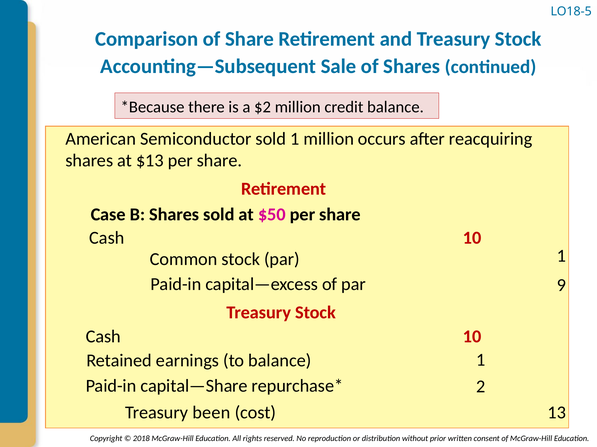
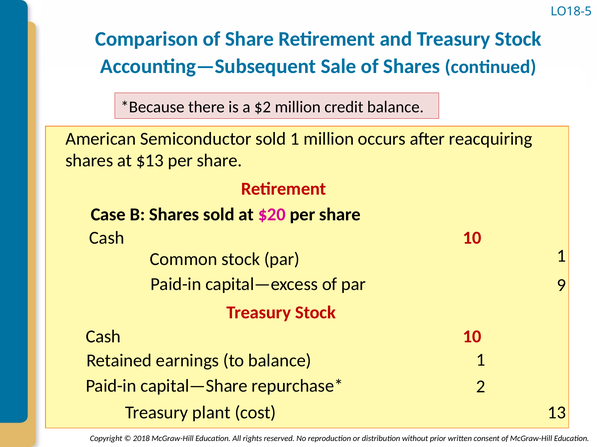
$50: $50 -> $20 (272, 215)
been: been -> plant (211, 413)
